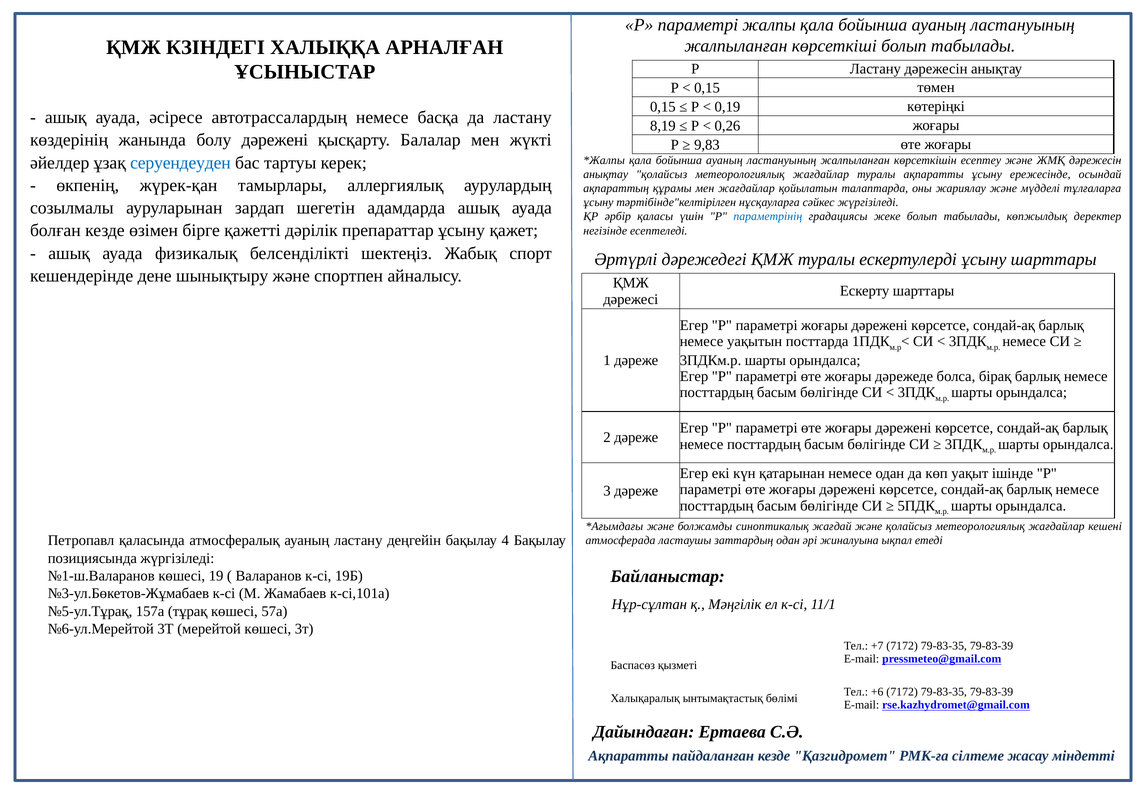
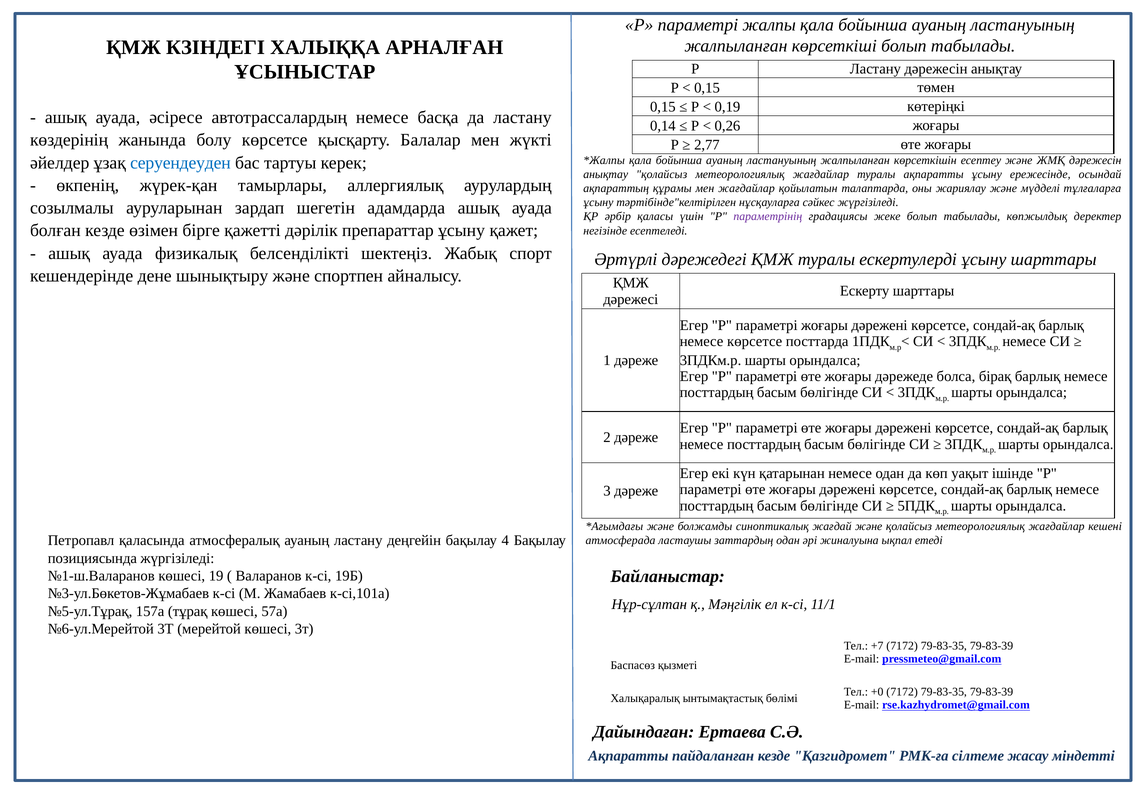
8,19: 8,19 -> 0,14 (663, 126)
болу дәрежені: дәрежені -> көрсетсе (275, 140)
9,83: 9,83 -> 2,77 (707, 145)
параметрінің colour: blue -> purple (768, 216)
немесе уақытын: уақытын -> көрсетсе (755, 341)
+6: +6 -> +0 (877, 691)
